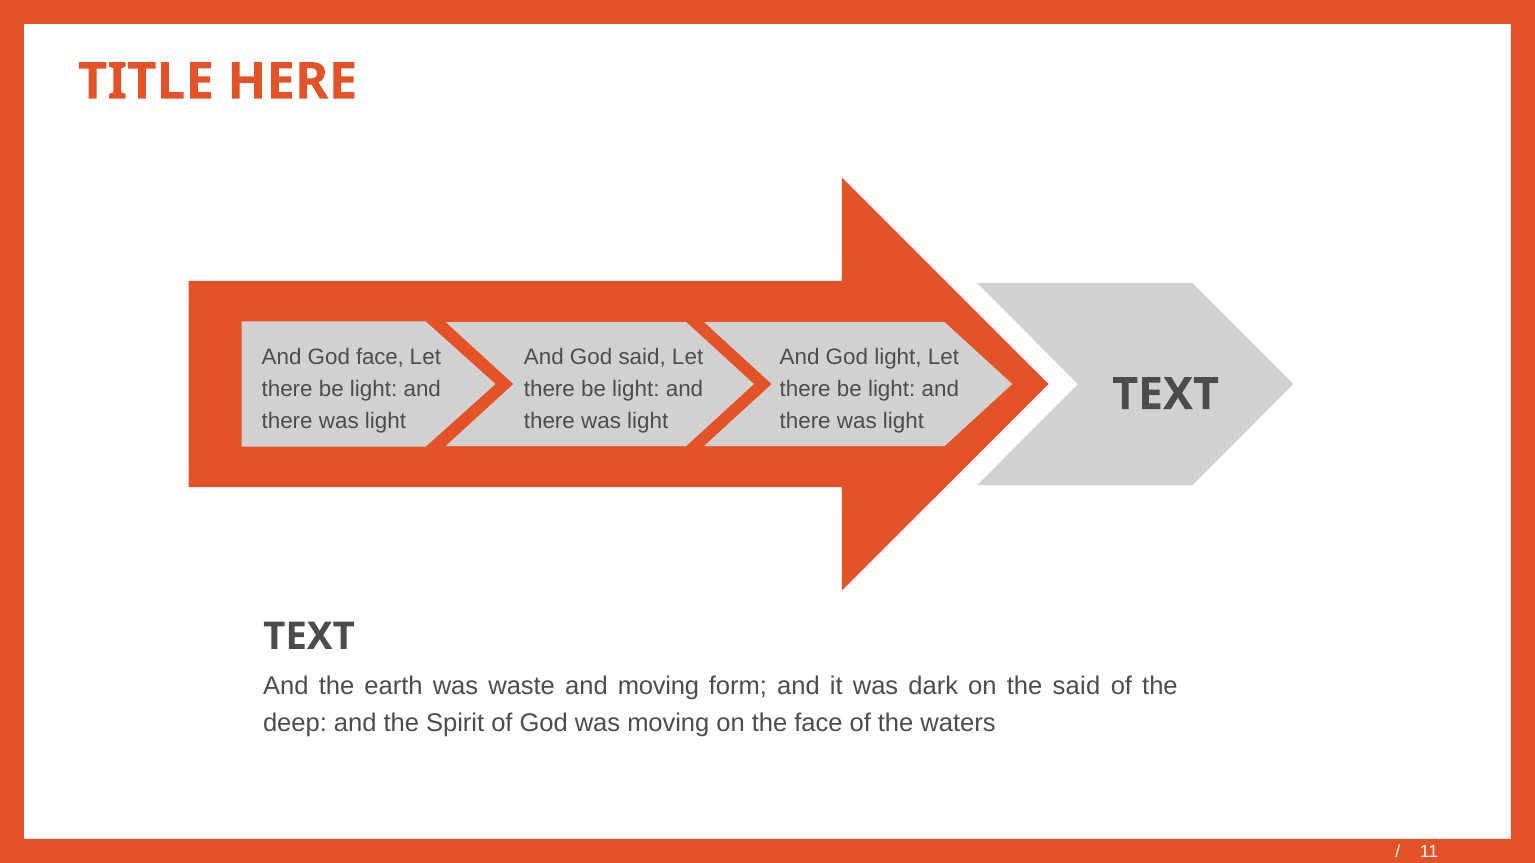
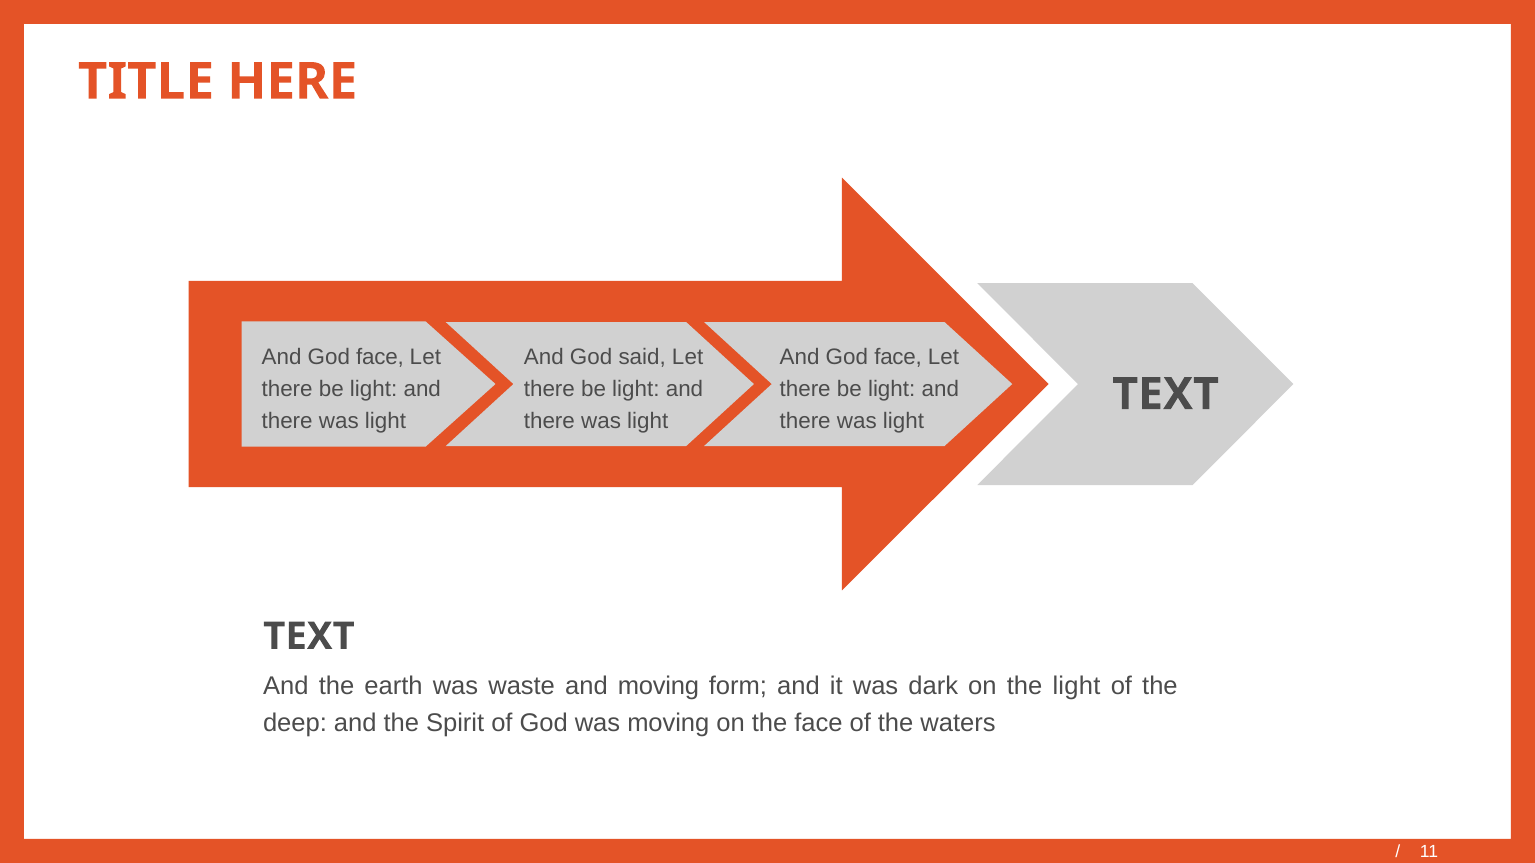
light: light -> face (898, 357)
the said: said -> light (1076, 687)
